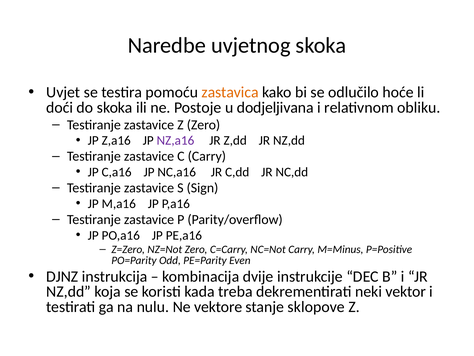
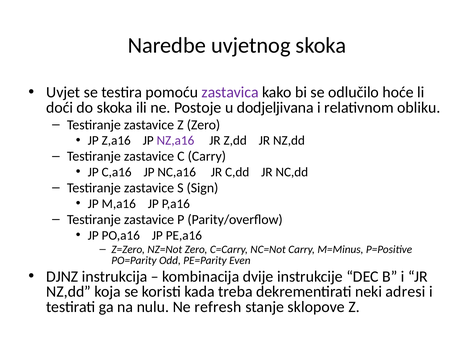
zastavica colour: orange -> purple (230, 92)
vektor: vektor -> adresi (405, 291)
vektore: vektore -> refresh (218, 307)
